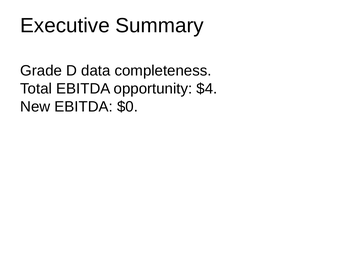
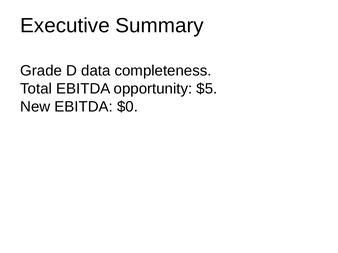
$4: $4 -> $5 (207, 89)
